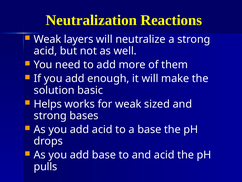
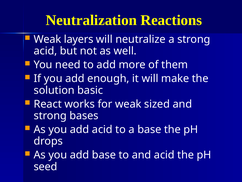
Helps: Helps -> React (48, 104)
pulls: pulls -> seed (46, 166)
